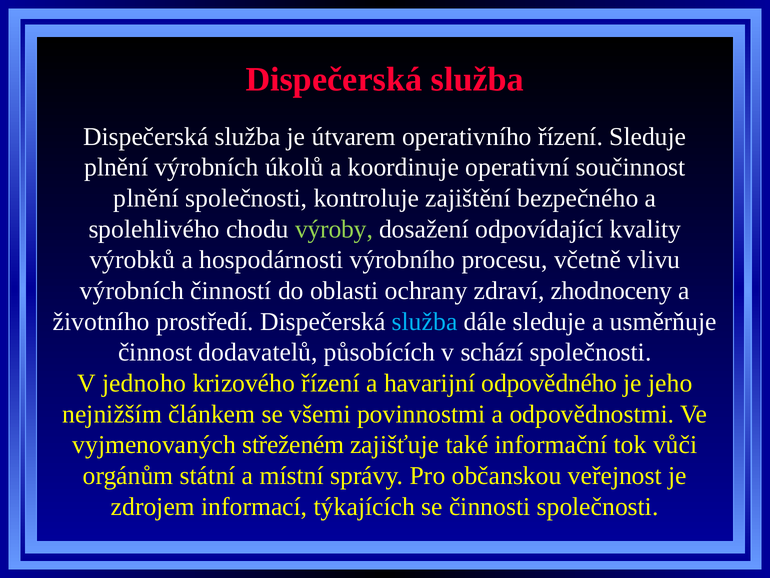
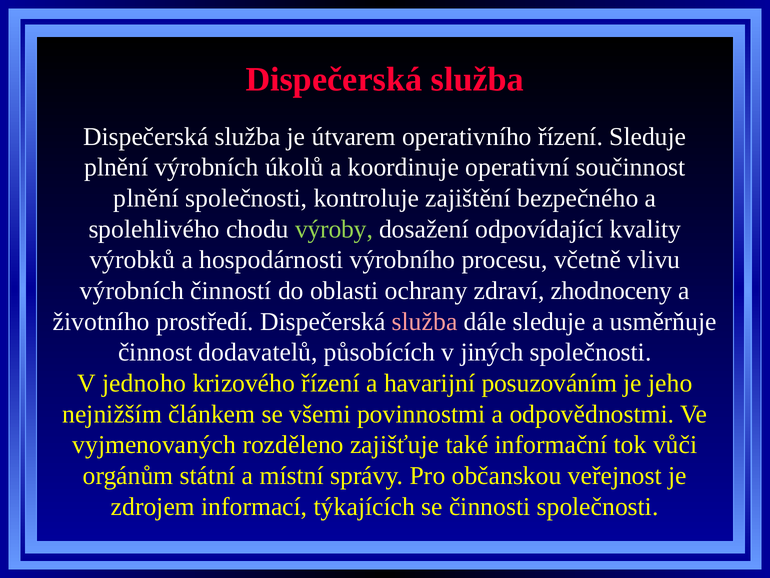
služba colour: light blue -> pink (425, 321)
schází: schází -> jiných (492, 352)
odpovědného: odpovědného -> posuzováním (549, 383)
střeženém: střeženém -> rozděleno (293, 445)
